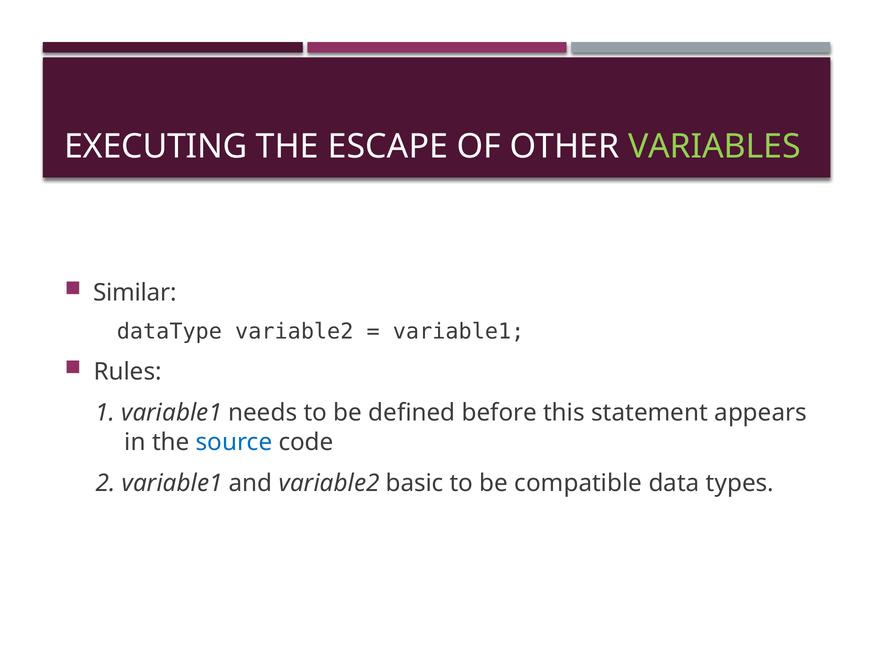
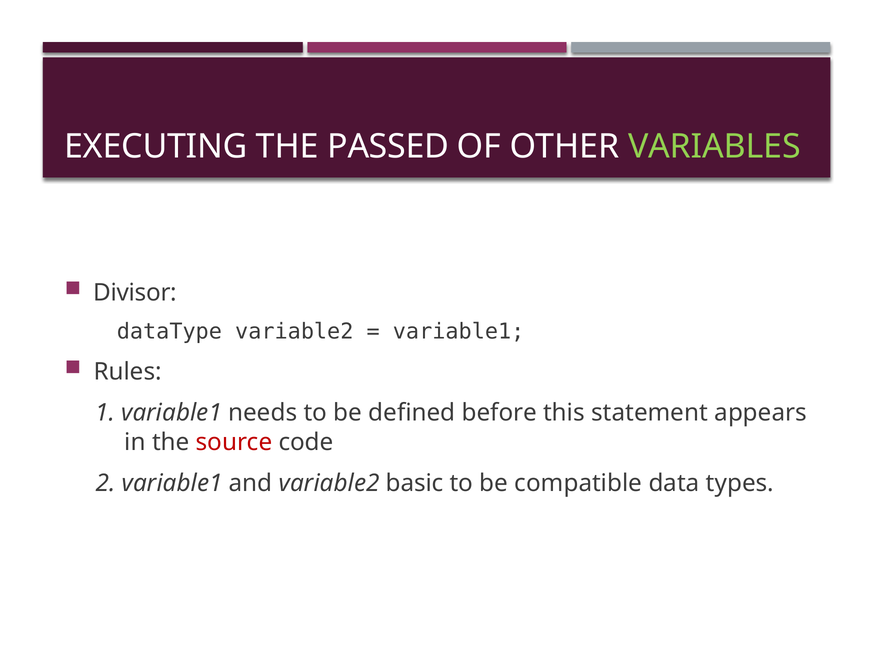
ESCAPE: ESCAPE -> PASSED (388, 147)
Similar: Similar -> Divisor (135, 293)
source colour: blue -> red (234, 442)
